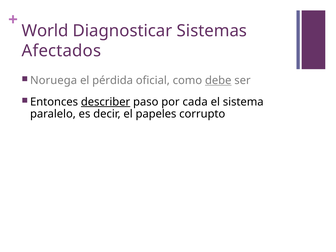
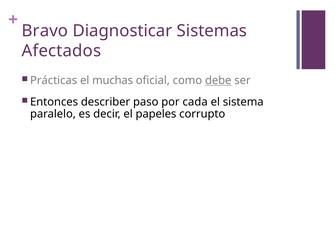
World: World -> Bravo (45, 31)
Noruega: Noruega -> Prácticas (54, 80)
pérdida: pérdida -> muchas (113, 80)
describer underline: present -> none (106, 102)
